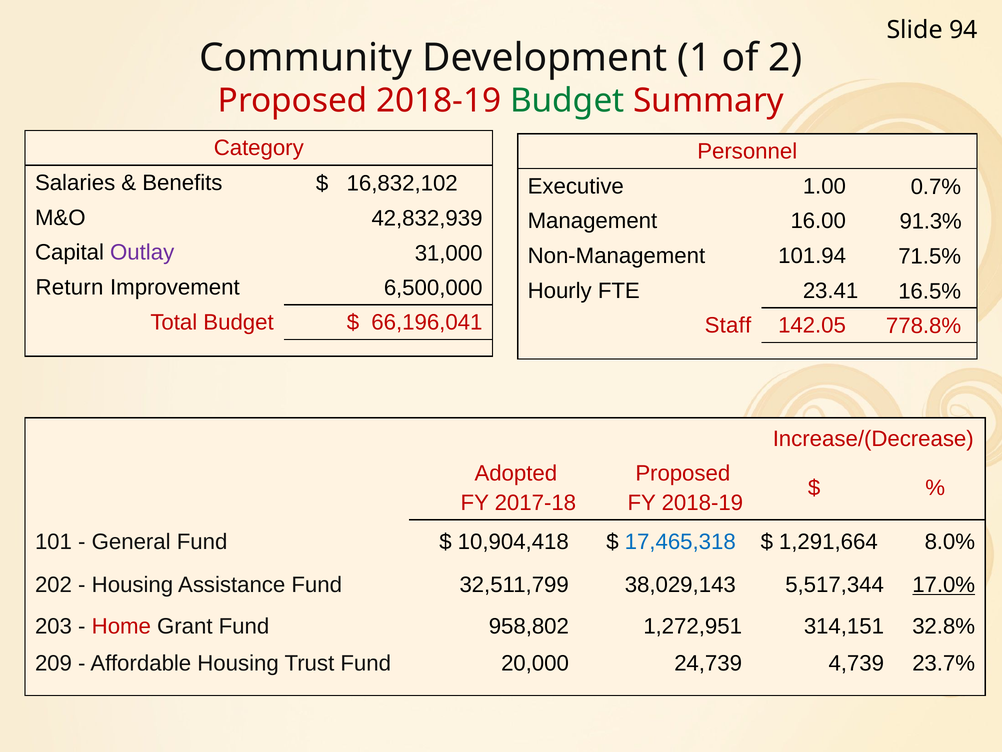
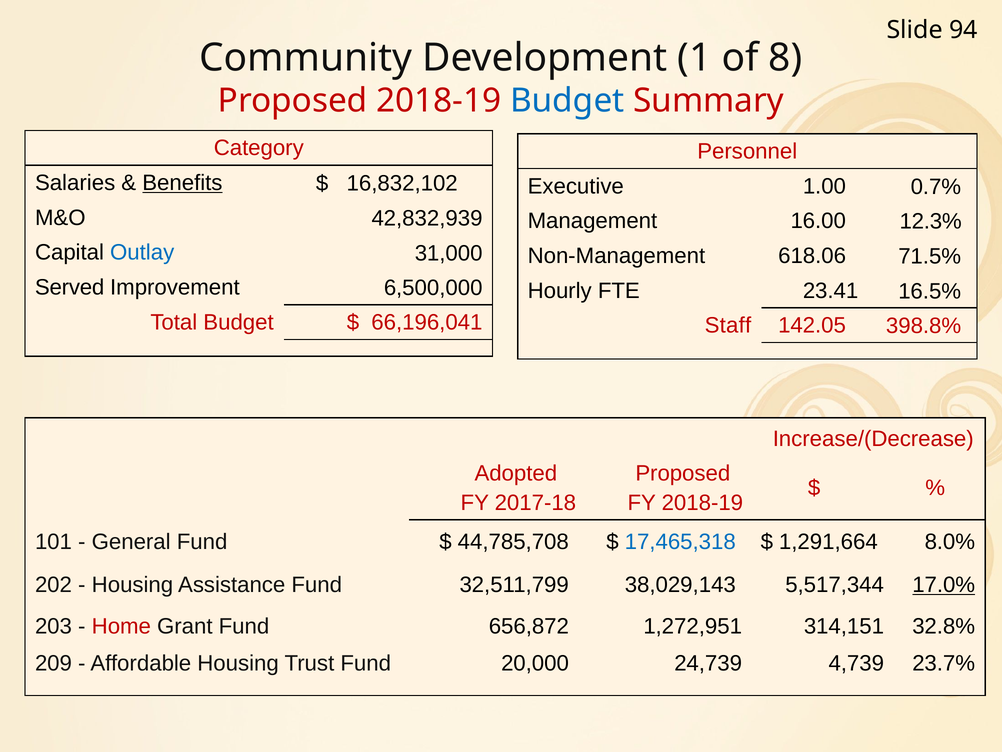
2: 2 -> 8 (785, 58)
Budget colour: green -> blue (567, 101)
Benefits underline: none -> present (182, 183)
91.3%: 91.3% -> 12.3% (931, 221)
Outlay colour: purple -> blue (142, 252)
101.94: 101.94 -> 618.06 (812, 256)
Return: Return -> Served (70, 287)
778.8%: 778.8% -> 398.8% (924, 326)
10,904,418: 10,904,418 -> 44,785,708 (513, 541)
958,802: 958,802 -> 656,872 (529, 626)
